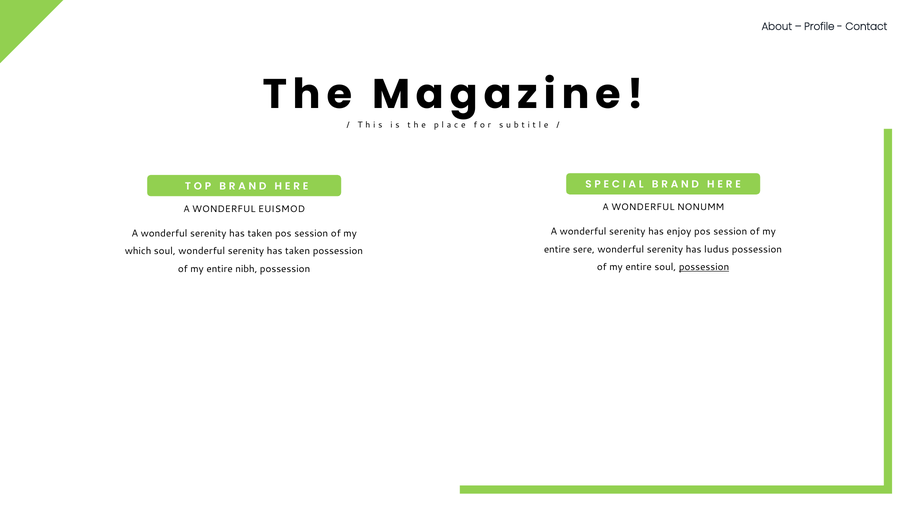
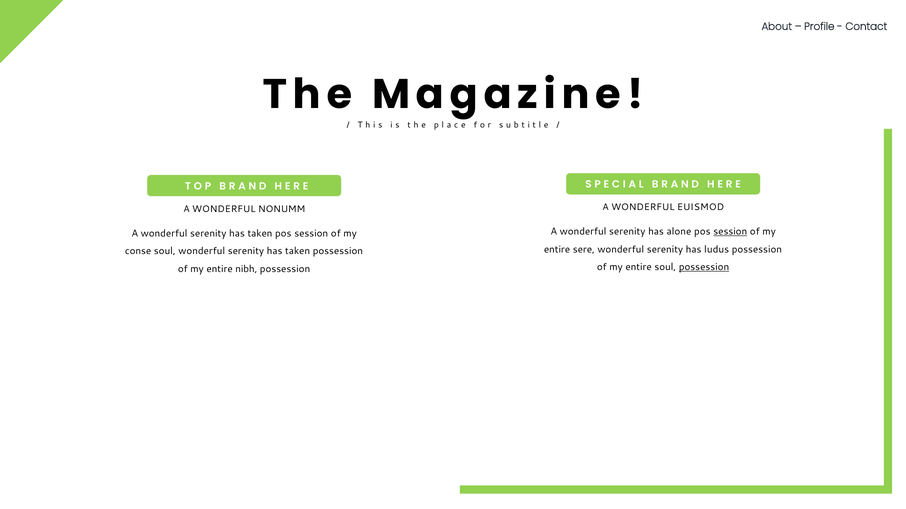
NONUMM: NONUMM -> EUISMOD (701, 207)
EUISMOD: EUISMOD -> NONUMM (282, 209)
enjoy: enjoy -> alone (679, 232)
session underline: none -> present (730, 232)
which: which -> conse (138, 251)
